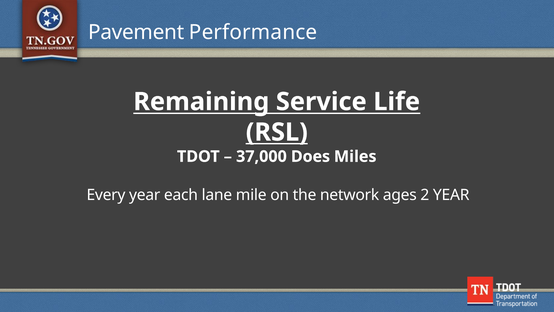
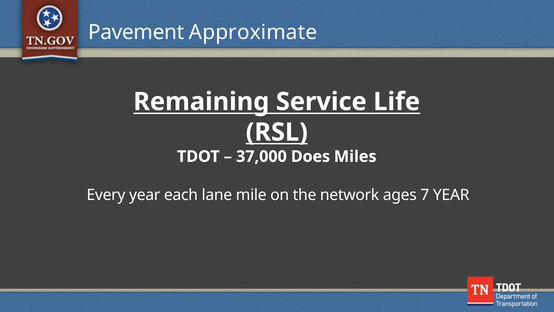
Performance: Performance -> Approximate (253, 32)
2: 2 -> 7 (425, 195)
